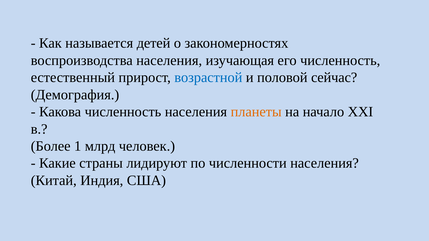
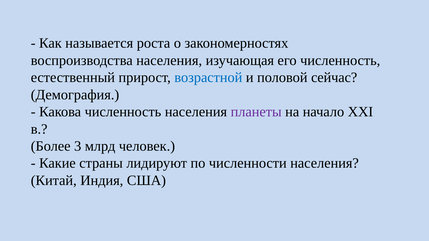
детей: детей -> роста (153, 43)
планеты colour: orange -> purple (256, 112)
1: 1 -> 3 (78, 146)
